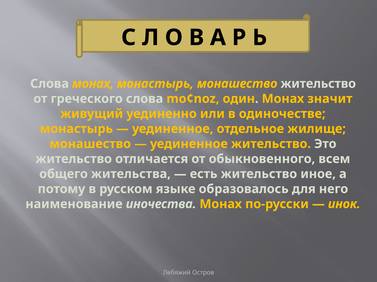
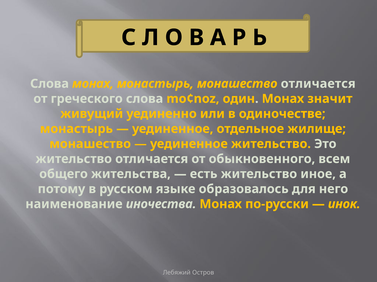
монашество жительство: жительство -> отличается (318, 84)
